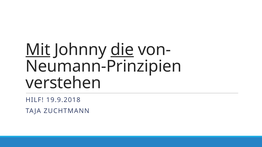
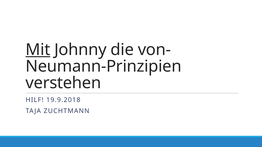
die underline: present -> none (122, 50)
